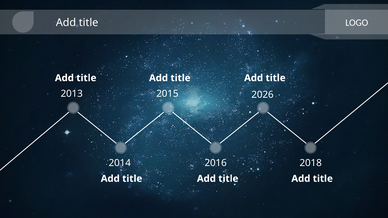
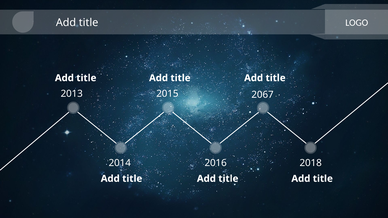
2026: 2026 -> 2067 (263, 95)
